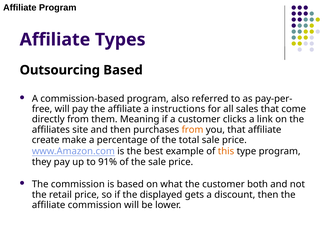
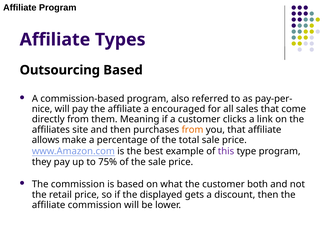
free: free -> nice (42, 109)
instructions: instructions -> encouraged (178, 109)
create: create -> allows (46, 140)
this colour: orange -> purple (226, 151)
91%: 91% -> 75% (108, 162)
